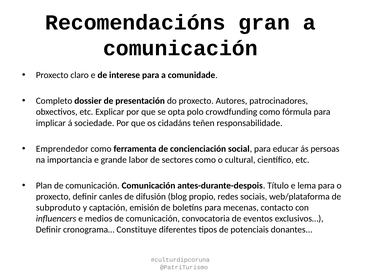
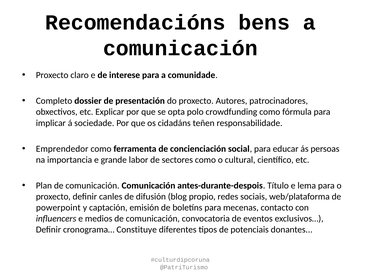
gran: gran -> bens (264, 22)
subproduto: subproduto -> powerpoint (58, 208)
